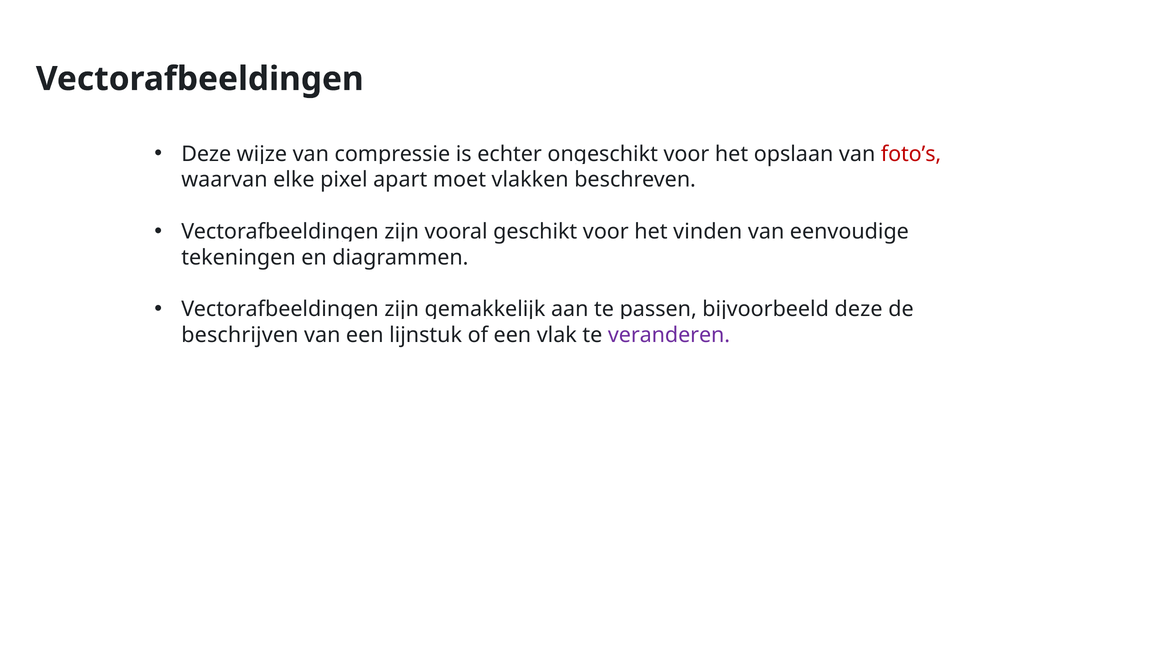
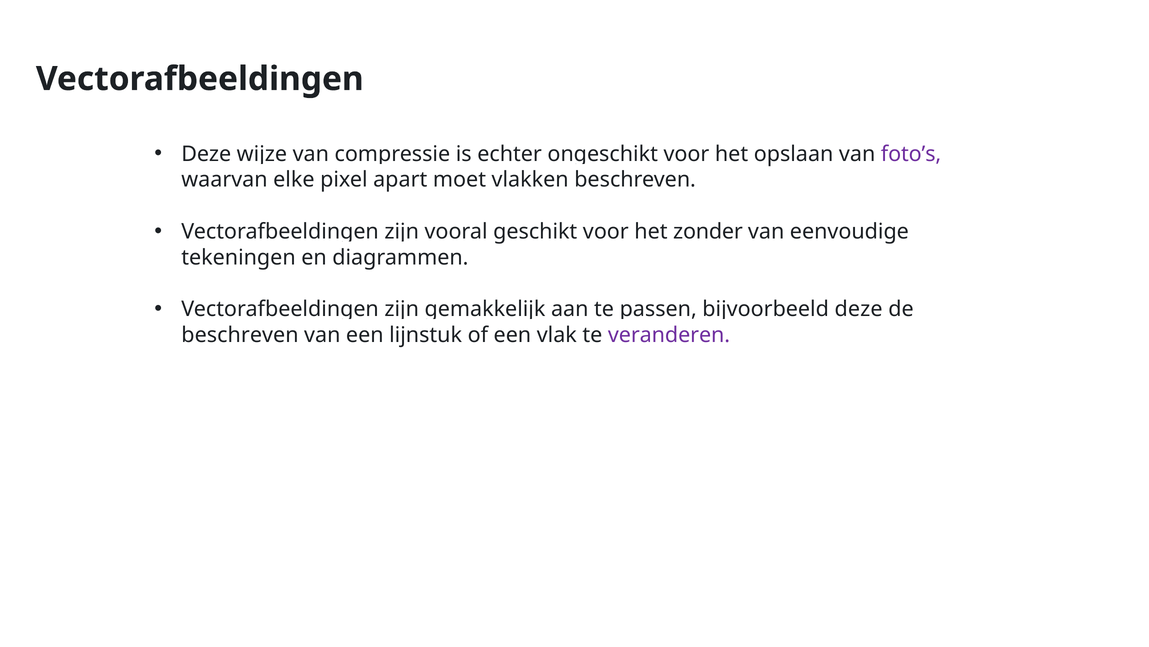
foto’s colour: red -> purple (911, 154)
vinden: vinden -> zonder (708, 231)
beschrijven: beschrijven -> beschreven (240, 335)
